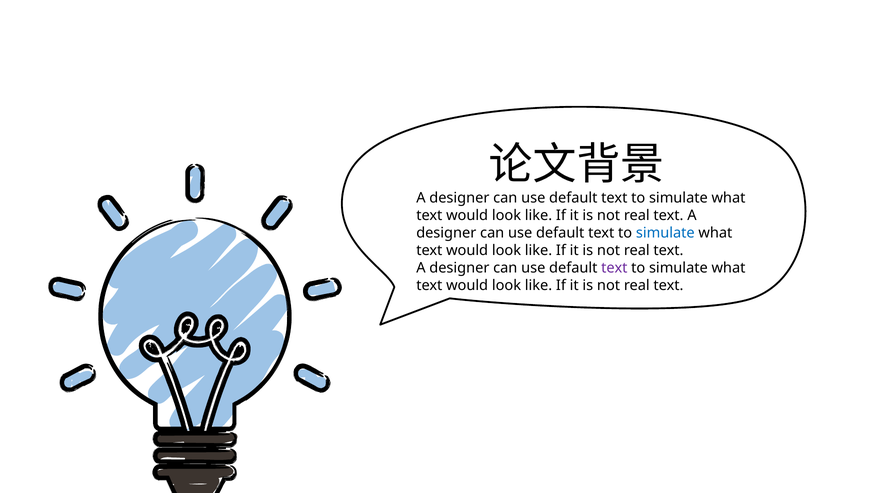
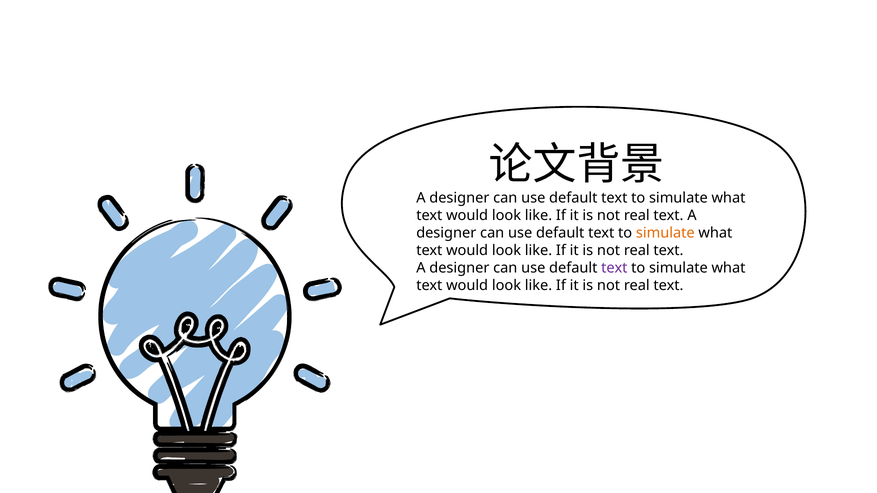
simulate colour: blue -> orange (665, 233)
